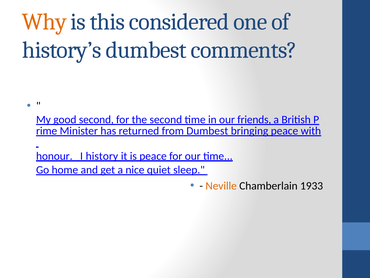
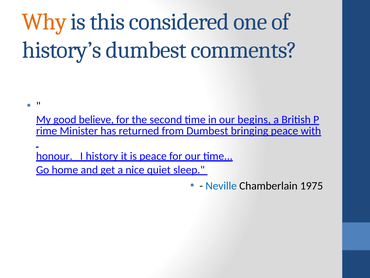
good second: second -> believe (96, 119)
friends: friends -> begins (254, 119)
Neville colour: orange -> blue (221, 185)
1933: 1933 -> 1975 (312, 185)
